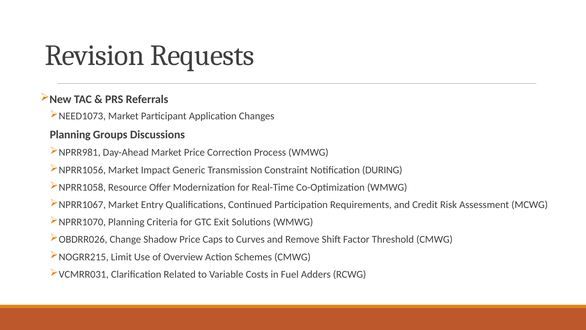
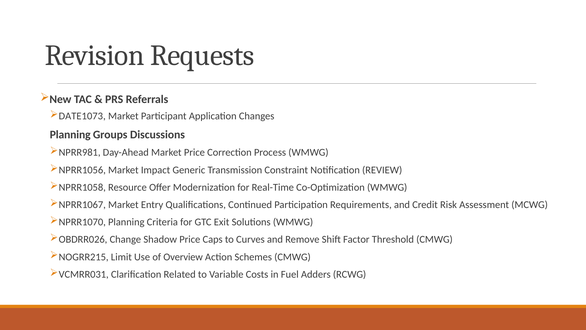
NEED1073: NEED1073 -> DATE1073 (82, 116)
DURING: DURING -> REVIEW (382, 170)
